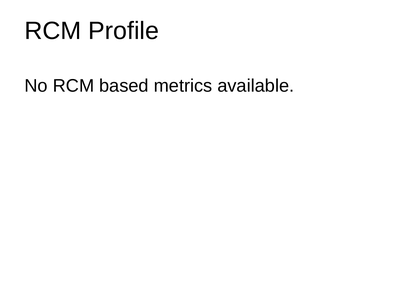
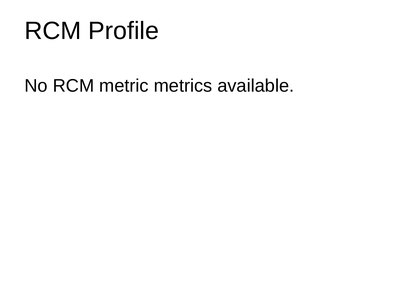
based: based -> metric (124, 86)
